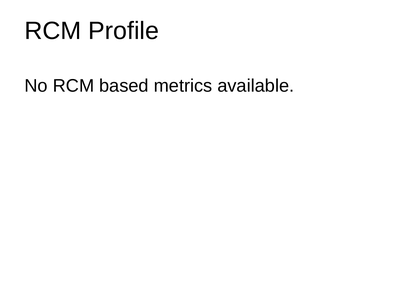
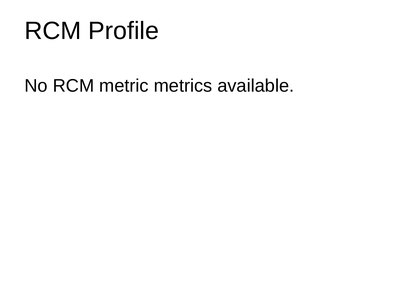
based: based -> metric (124, 86)
